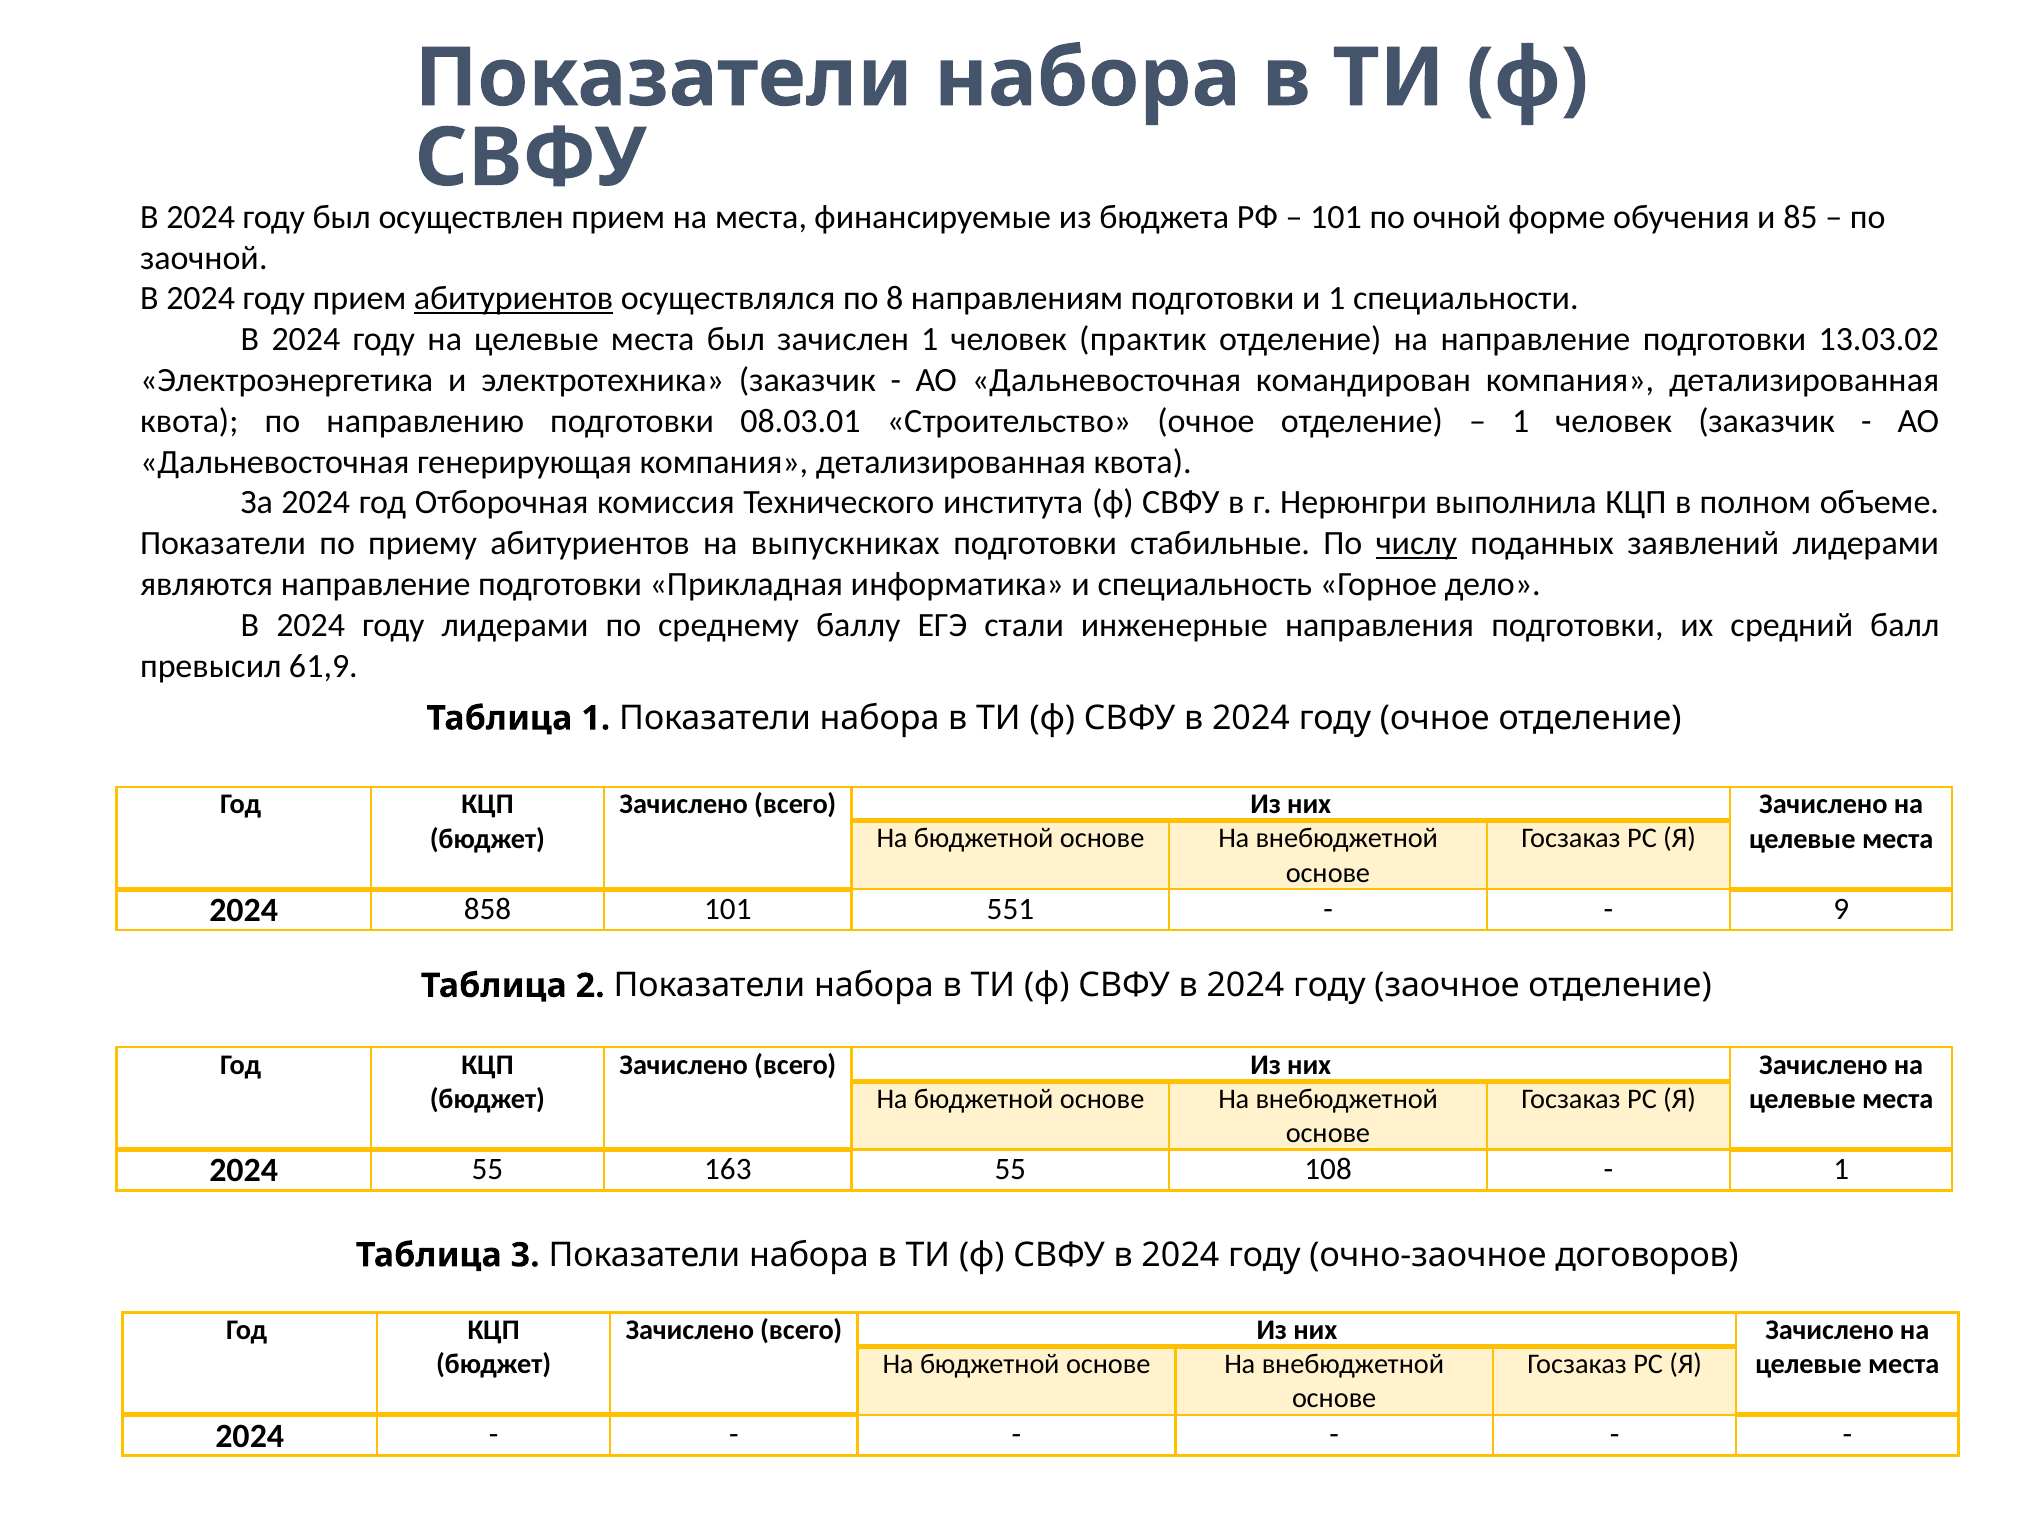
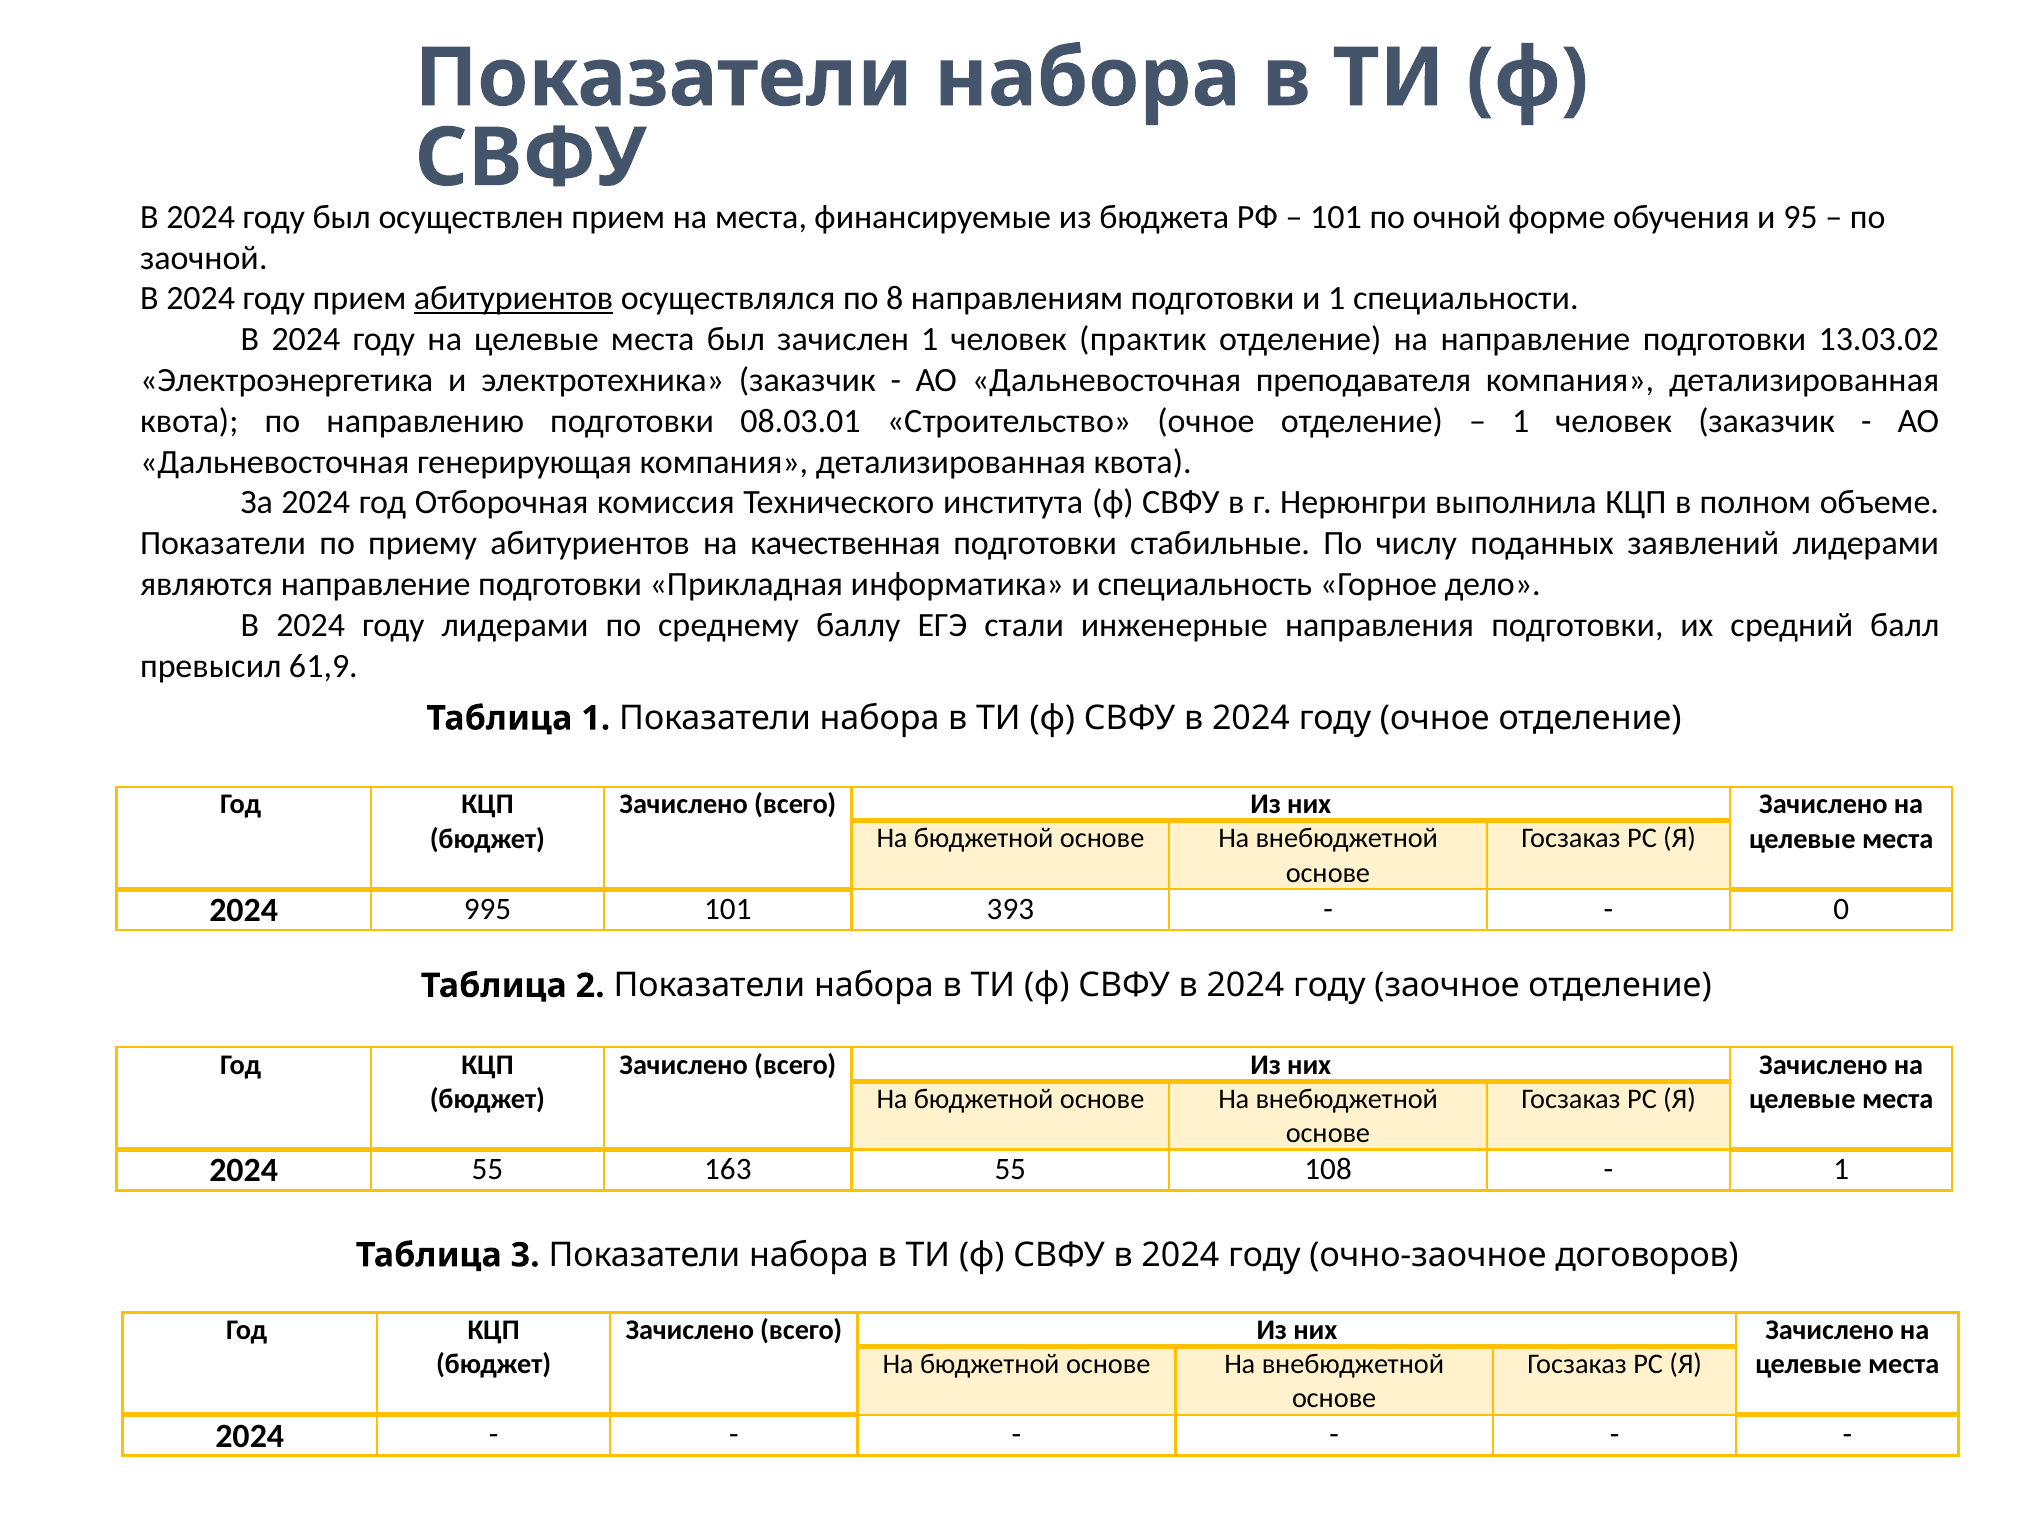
85: 85 -> 95 (1800, 217)
командирован: командирован -> преподавателя (1364, 380)
выпускниках: выпускниках -> качественная (846, 544)
числу underline: present -> none (1416, 544)
858: 858 -> 995 (487, 909)
551: 551 -> 393 (1010, 909)
9: 9 -> 0 (1841, 909)
